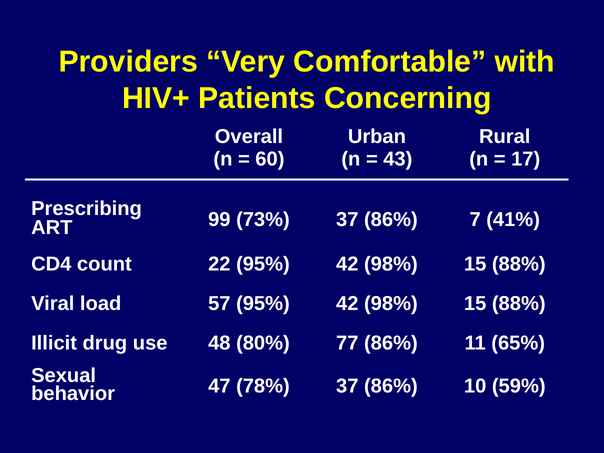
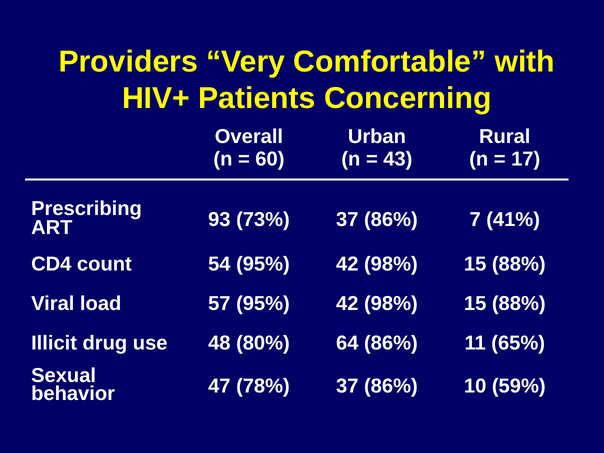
99: 99 -> 93 (219, 219)
22: 22 -> 54 (219, 264)
77: 77 -> 64 (347, 343)
